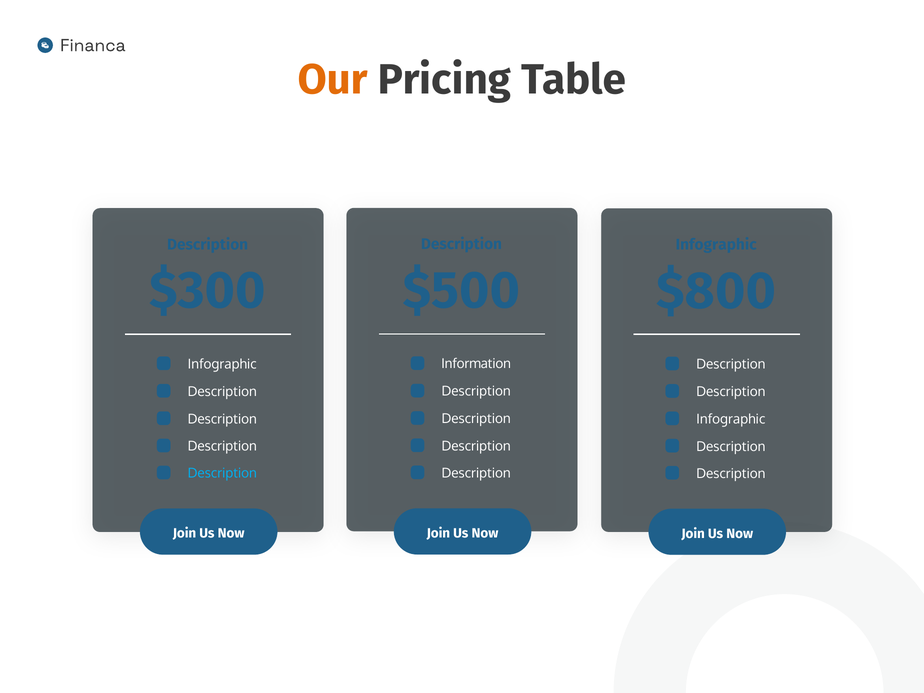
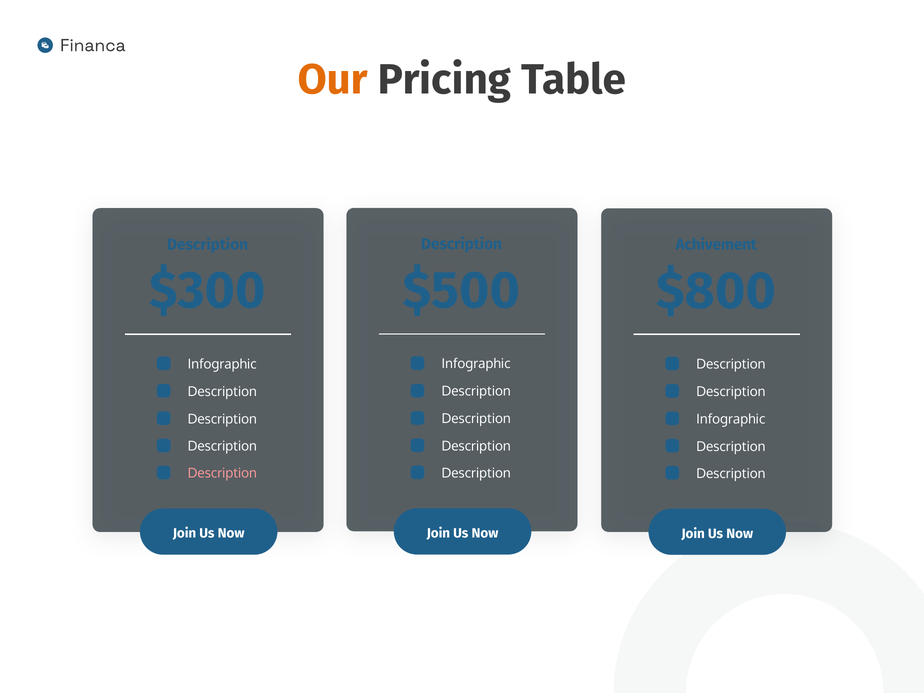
Infographic: Infographic -> Achivement (716, 245)
Information: Information -> Infographic (476, 364)
Description colour: light blue -> pink (222, 473)
